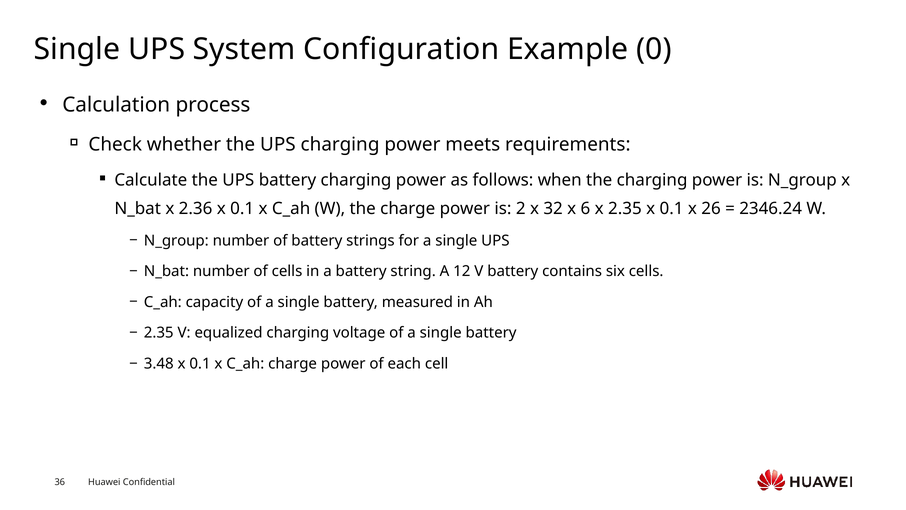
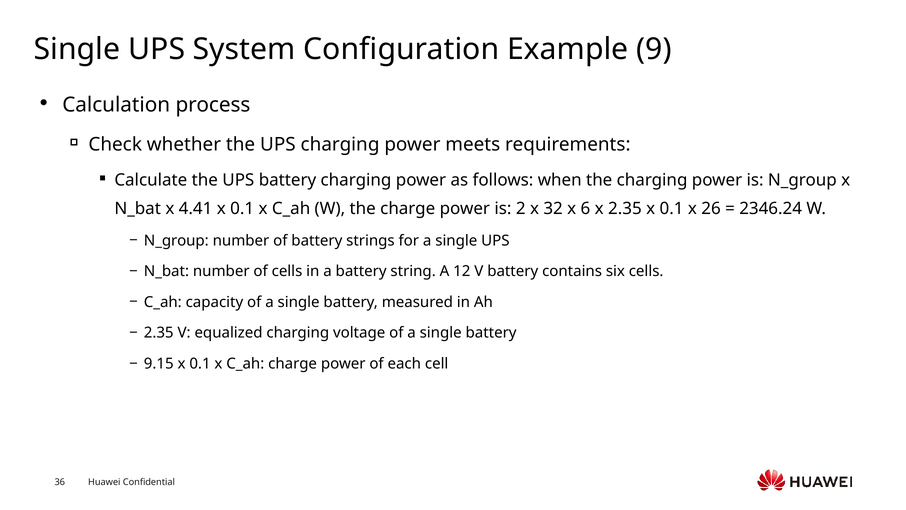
0: 0 -> 9 (654, 49)
2.36: 2.36 -> 4.41 (196, 209)
3.48: 3.48 -> 9.15 (159, 364)
